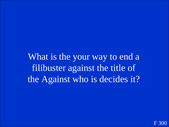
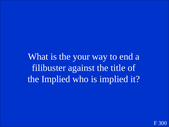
the Against: Against -> Implied (56, 79)
is decides: decides -> implied (114, 79)
